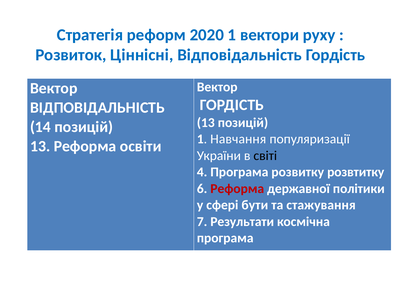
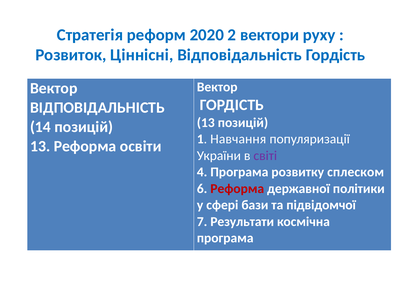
2020 1: 1 -> 2 (232, 35)
світі colour: black -> purple (265, 156)
розвтитку: розвтитку -> сплеском (356, 172)
бути: бути -> бази (255, 205)
стажування: стажування -> підвідомчої (321, 205)
